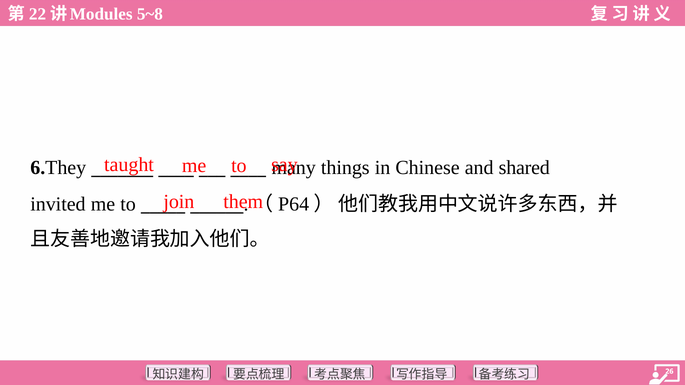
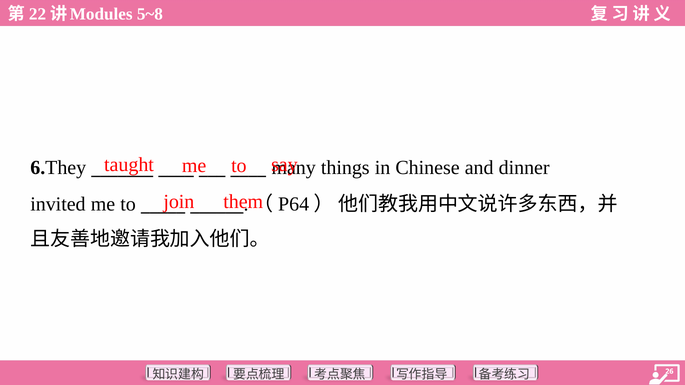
shared: shared -> dinner (524, 168)
